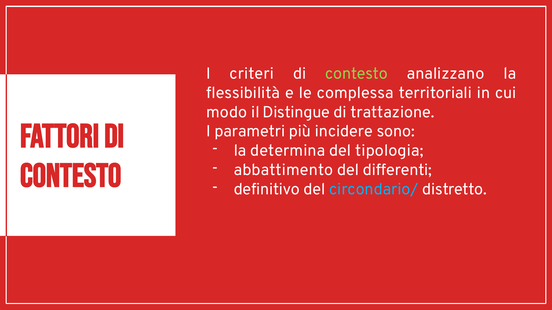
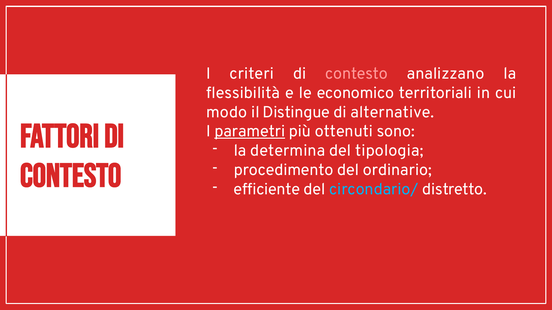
contesto colour: light green -> pink (357, 74)
complessa: complessa -> economico (355, 93)
trattazione: trattazione -> alternative (392, 112)
parametri underline: none -> present (250, 132)
incidere: incidere -> ottenuti (344, 132)
abbattimento: abbattimento -> procedimento (284, 170)
differenti: differenti -> ordinario (397, 170)
definitivo: definitivo -> efficiente (267, 190)
